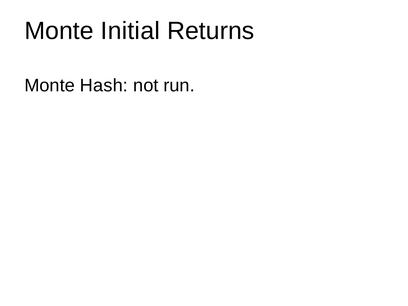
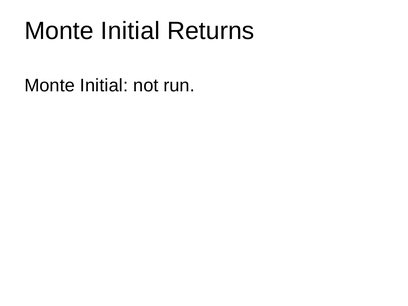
Hash: Hash -> Initial (104, 86)
